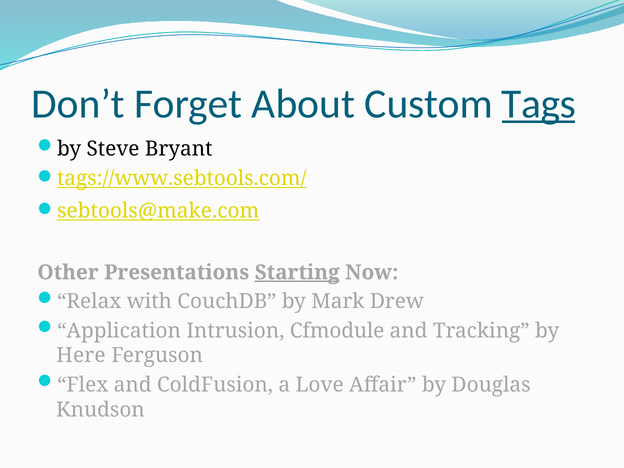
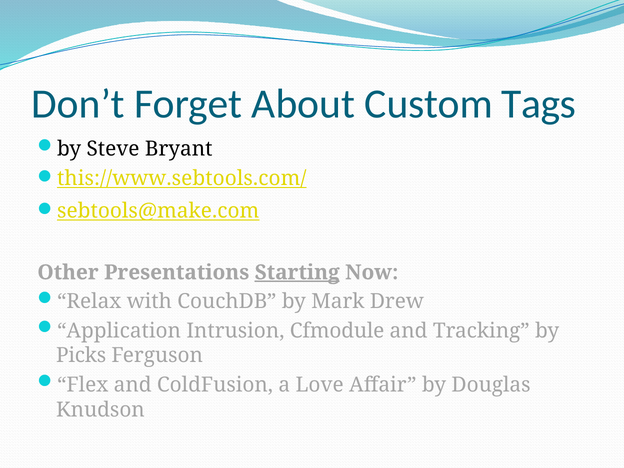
Tags underline: present -> none (539, 104)
tags://www.sebtools.com/: tags://www.sebtools.com/ -> this://www.sebtools.com/ (182, 178)
Here: Here -> Picks (81, 356)
